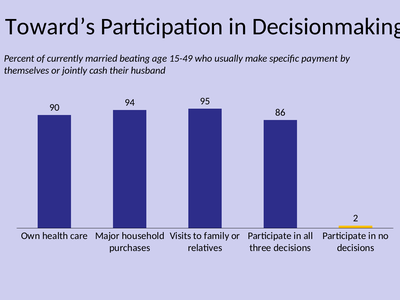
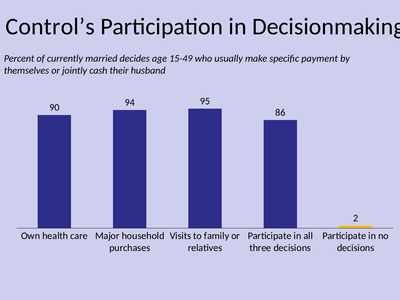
Toward’s: Toward’s -> Control’s (50, 27)
beating: beating -> decides (135, 59)
